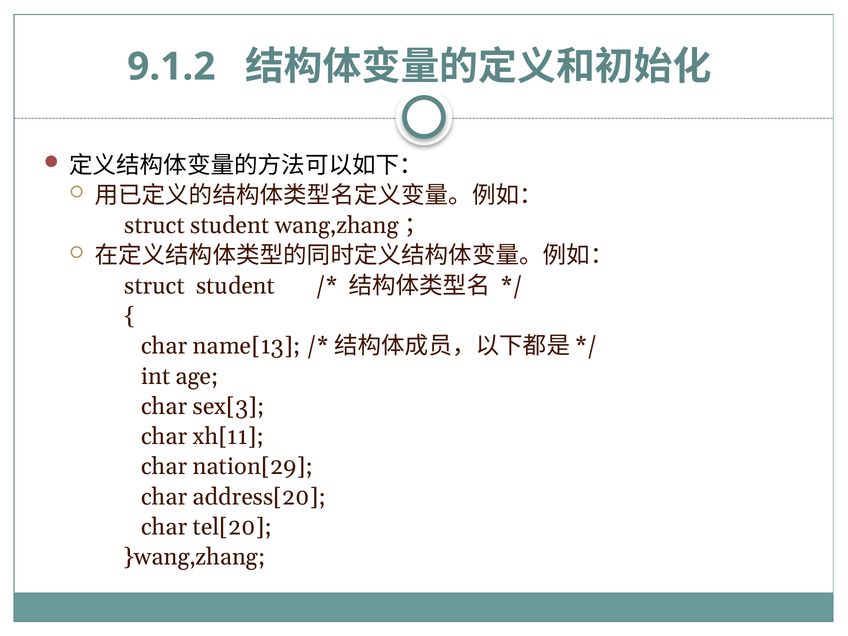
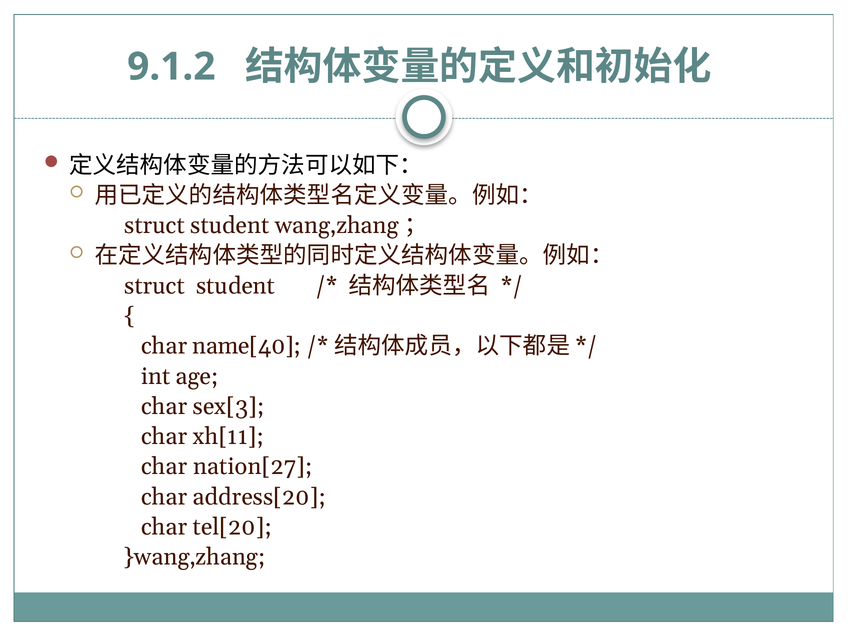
name[13: name[13 -> name[40 (247, 346)
nation[29: nation[29 -> nation[27 (253, 467)
